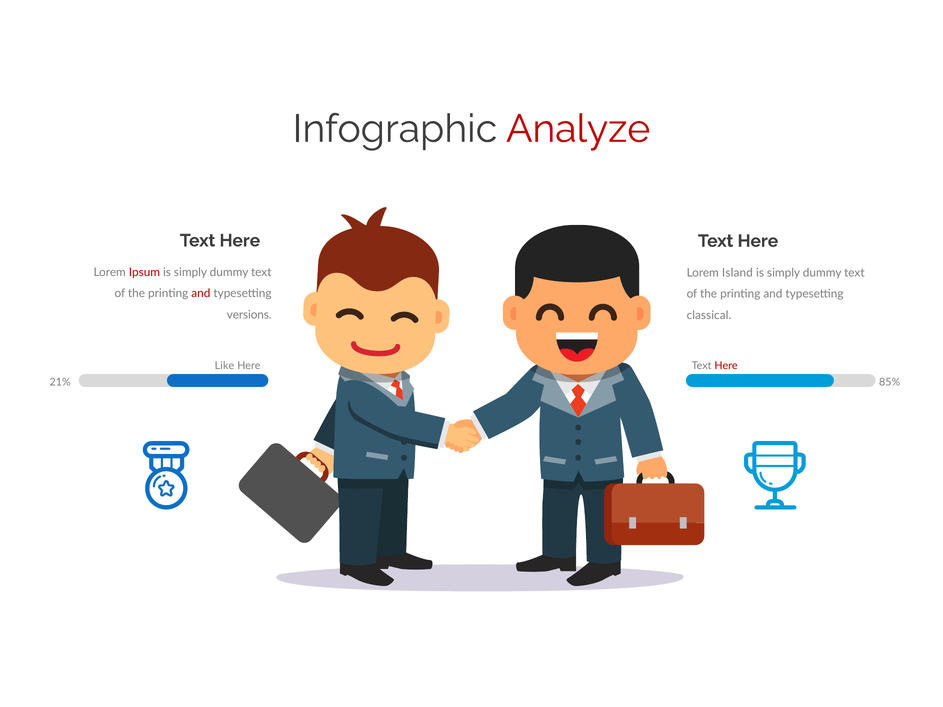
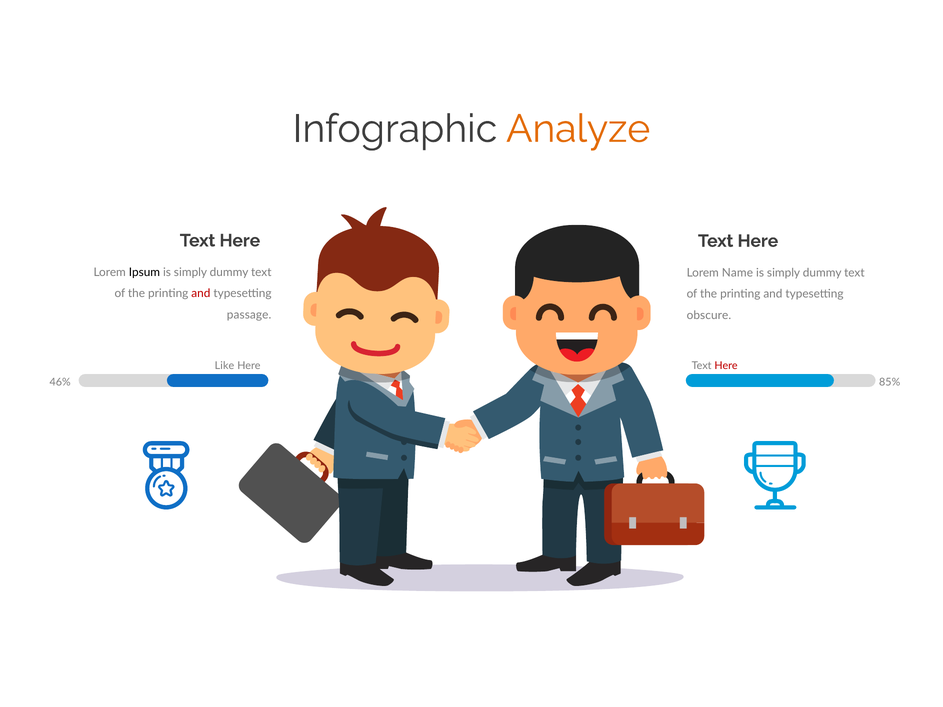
Analyze colour: red -> orange (578, 129)
Ipsum colour: red -> black (144, 272)
Island: Island -> Name (737, 273)
versions: versions -> passage (249, 315)
classical: classical -> obscure (709, 315)
21%: 21% -> 46% (60, 382)
